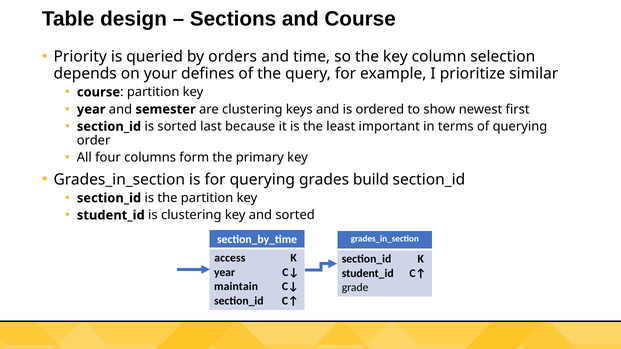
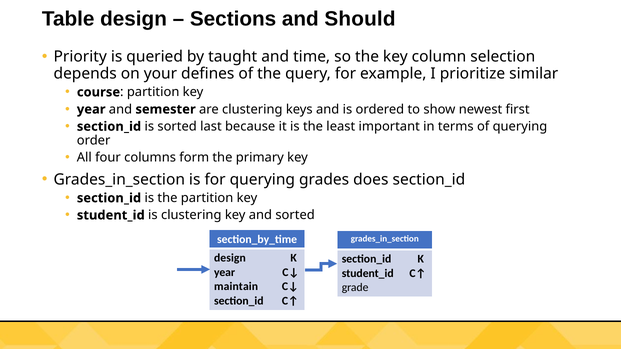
and Course: Course -> Should (360, 19)
orders: orders -> taught (233, 57)
build: build -> does (371, 180)
access: access -> design (230, 258)
